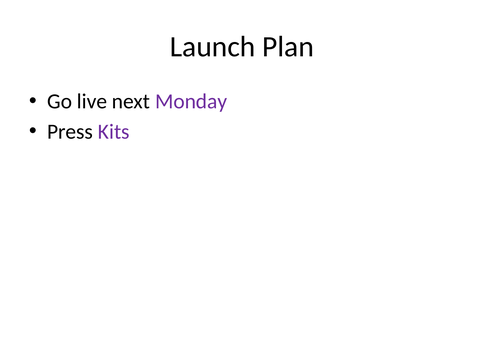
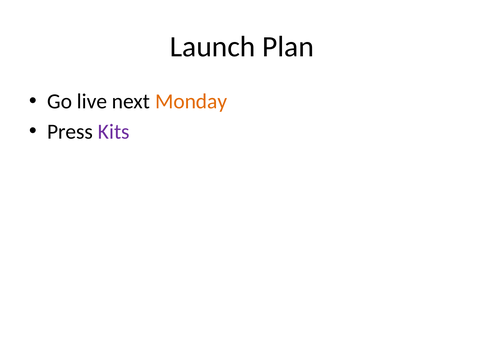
Monday colour: purple -> orange (191, 102)
